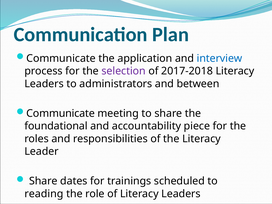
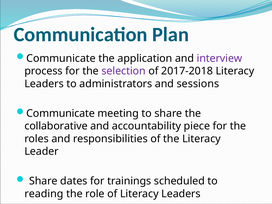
interview colour: blue -> purple (219, 58)
between: between -> sessions (198, 84)
foundational: foundational -> collaborative (56, 126)
